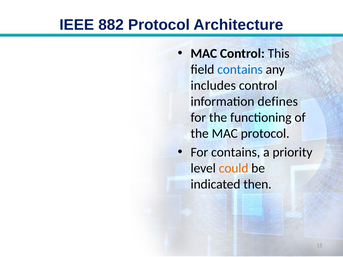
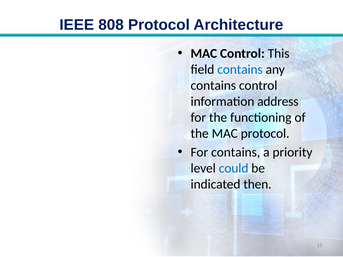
882: 882 -> 808 (111, 25)
includes: includes -> contains (213, 86)
defines: defines -> address (278, 102)
could colour: orange -> blue (234, 168)
